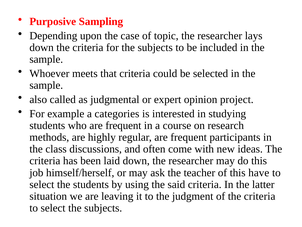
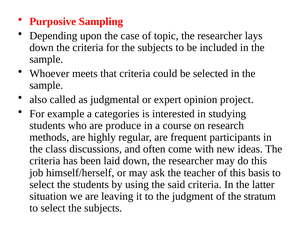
who are frequent: frequent -> produce (123, 125)
have: have -> basis (259, 172)
of the criteria: criteria -> stratum (260, 196)
